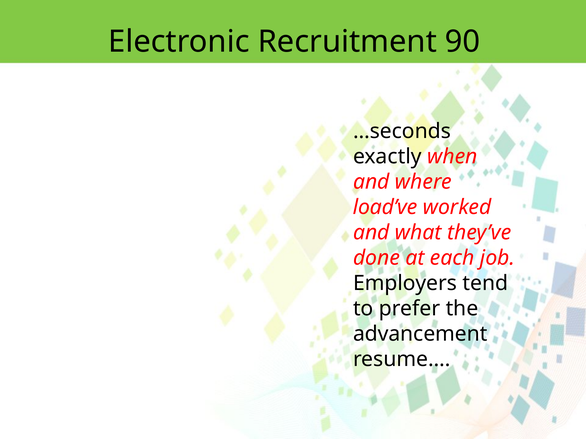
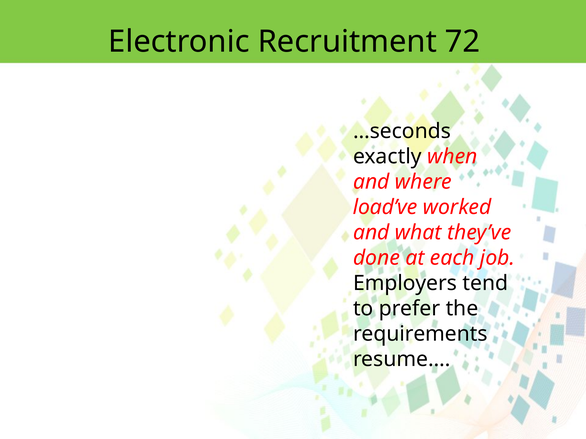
90: 90 -> 72 (463, 42)
advancement: advancement -> requirements (420, 334)
